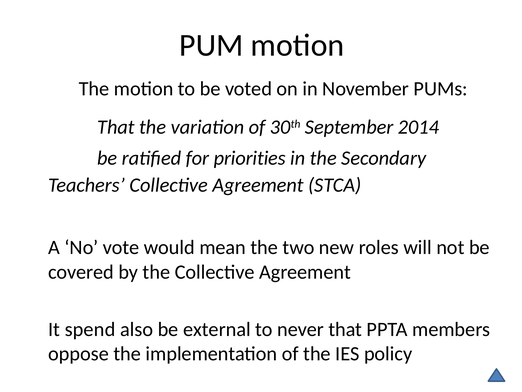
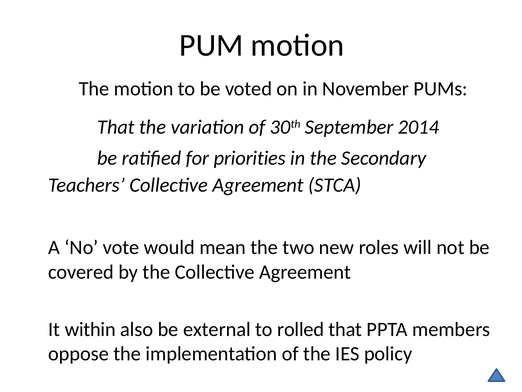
spend: spend -> within (90, 329)
never: never -> rolled (301, 329)
